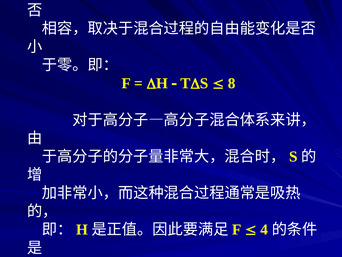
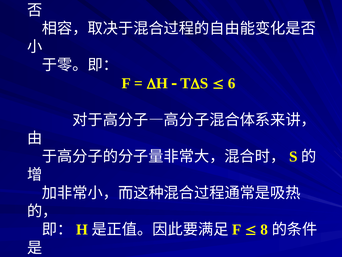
8: 8 -> 6 (232, 83)
4: 4 -> 8 (264, 229)
